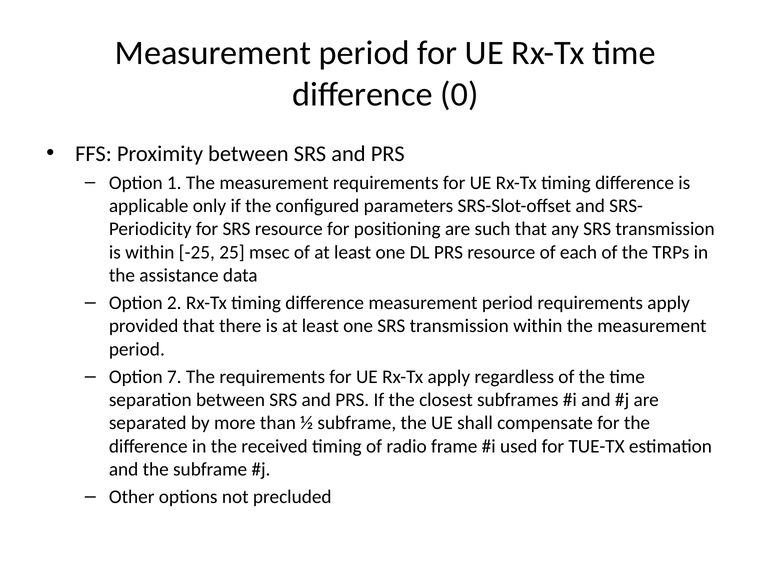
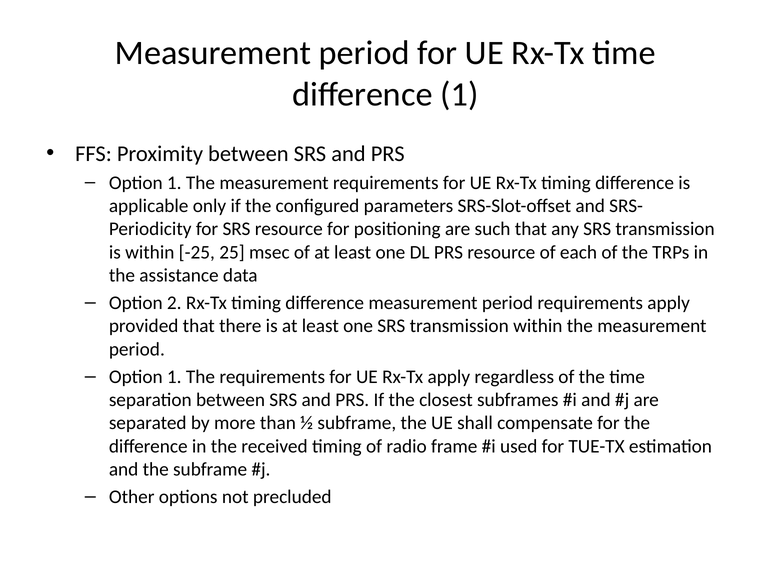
difference 0: 0 -> 1 (459, 94)
7: 7 -> 1 (174, 377)
